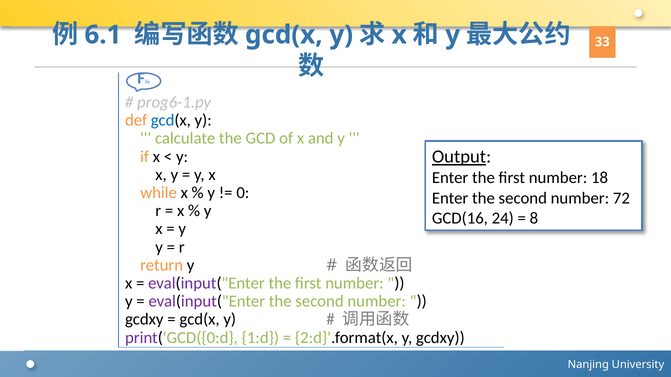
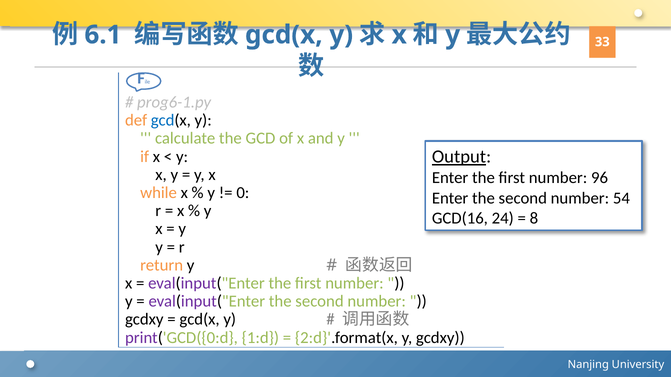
18: 18 -> 96 (600, 178)
72: 72 -> 54 (621, 198)
